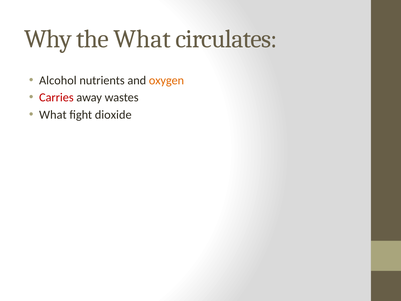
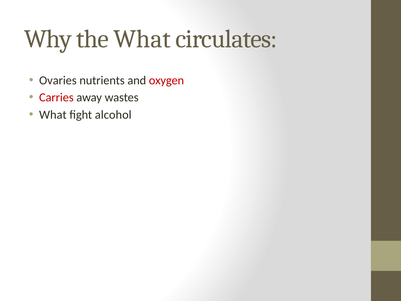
Alcohol: Alcohol -> Ovaries (58, 80)
oxygen colour: orange -> red (166, 80)
dioxide: dioxide -> alcohol (113, 115)
